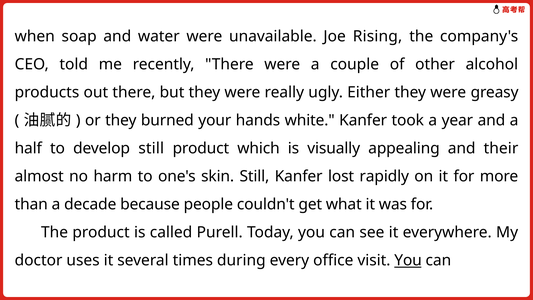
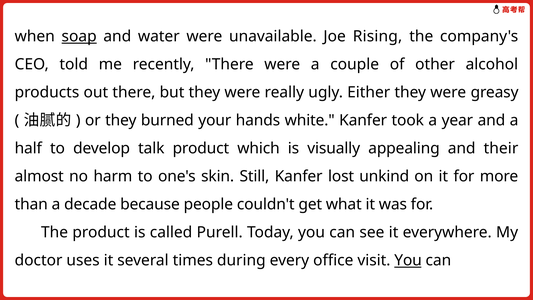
soap underline: none -> present (79, 36)
develop still: still -> talk (151, 148)
rapidly: rapidly -> unkind (384, 176)
